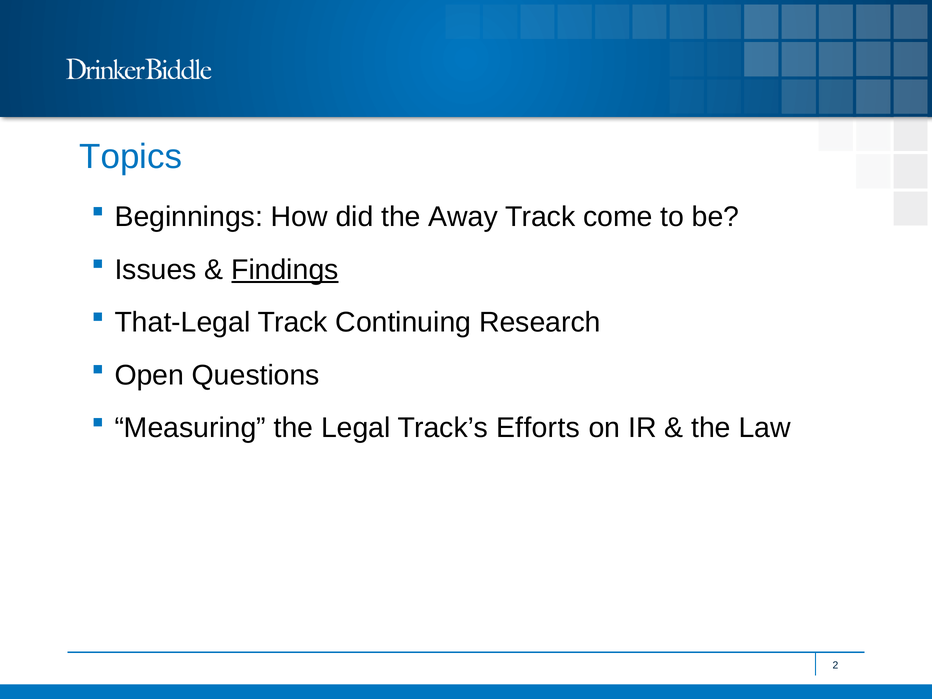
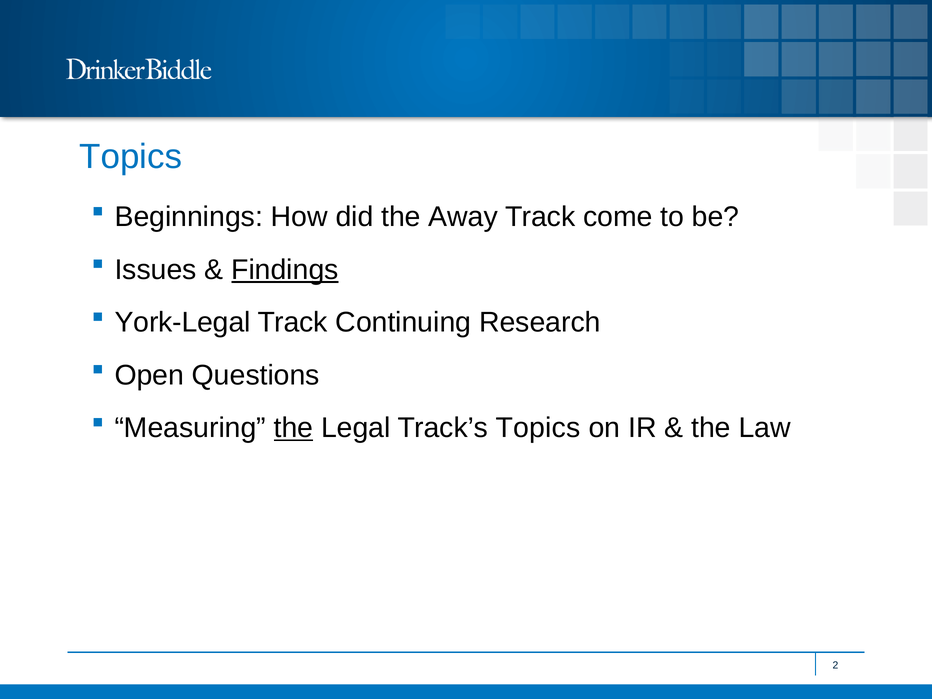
That-Legal: That-Legal -> York-Legal (183, 322)
the underline: none -> present (294, 428)
Track’s Efforts: Efforts -> Topics (538, 428)
